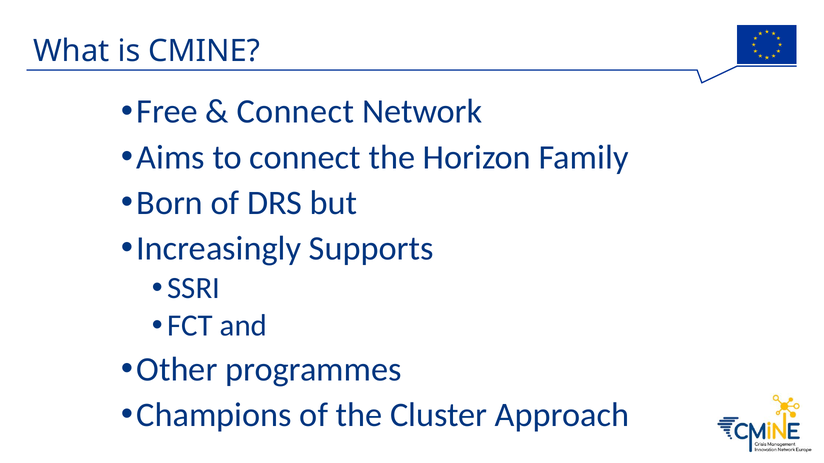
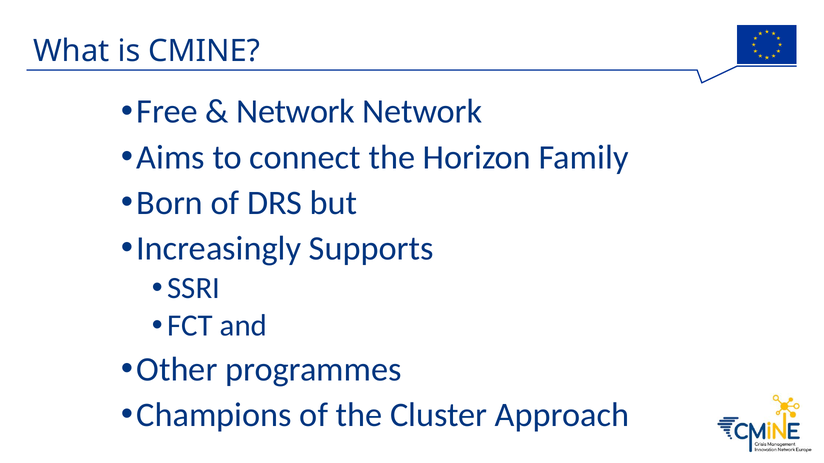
Connect: Connect -> Network (296, 112)
